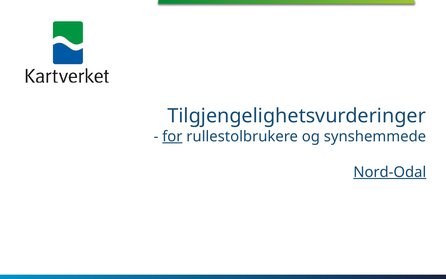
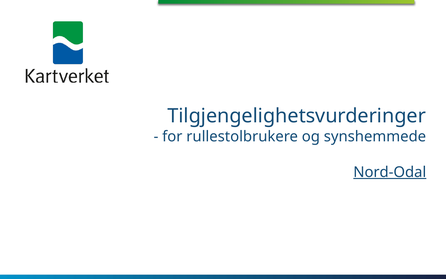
for underline: present -> none (172, 136)
